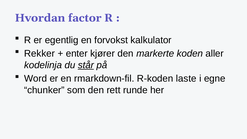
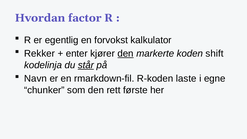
den underline: none -> present (126, 54)
aller: aller -> shift (215, 54)
Word: Word -> Navn (35, 79)
runde: runde -> første (135, 90)
